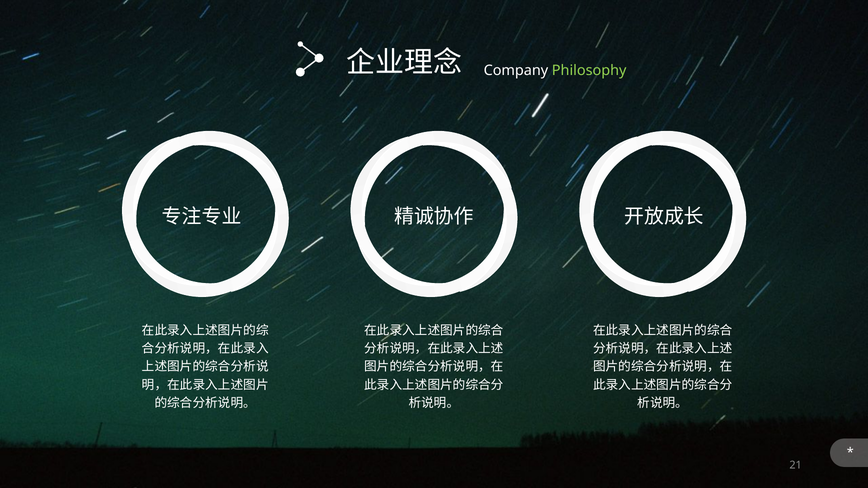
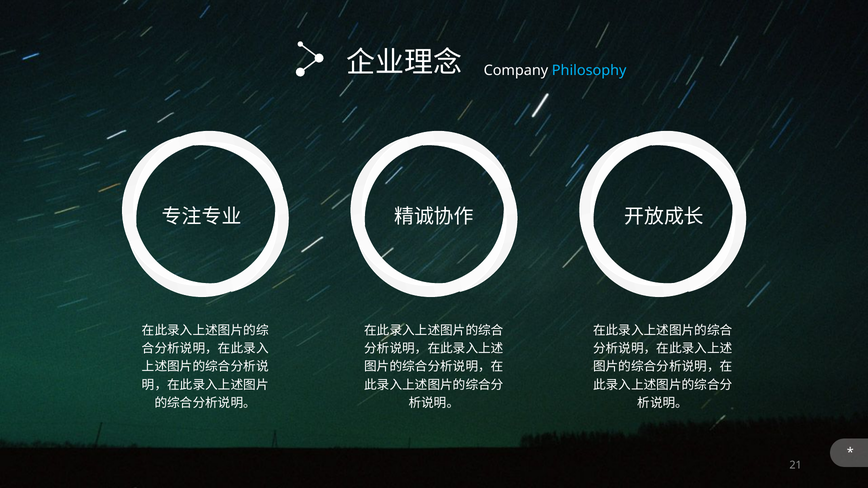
Philosophy colour: light green -> light blue (589, 71)
